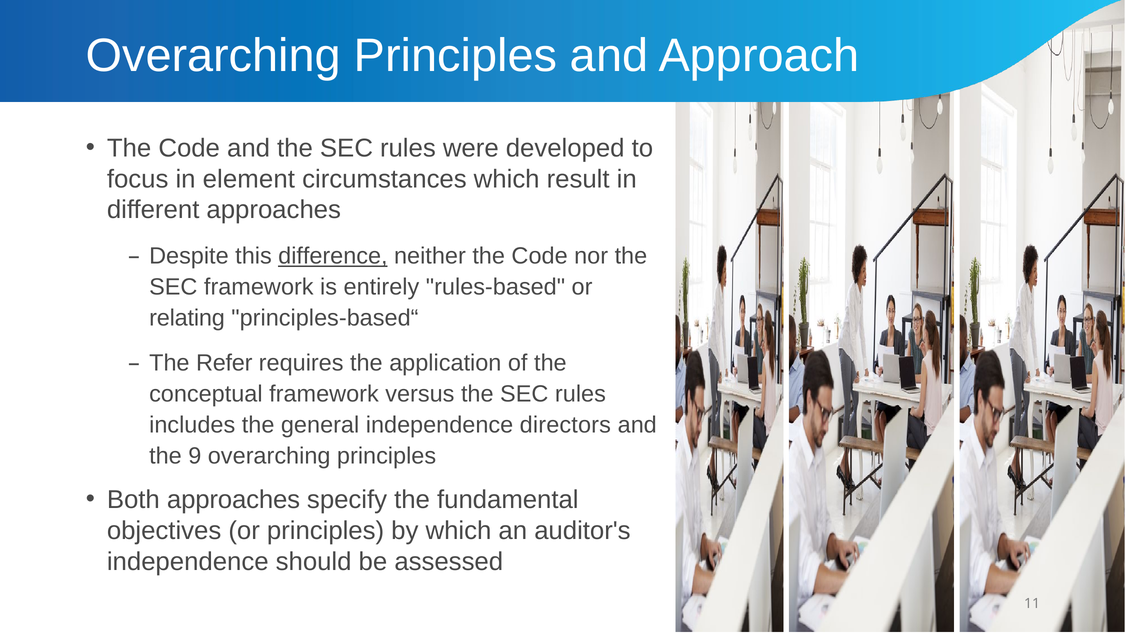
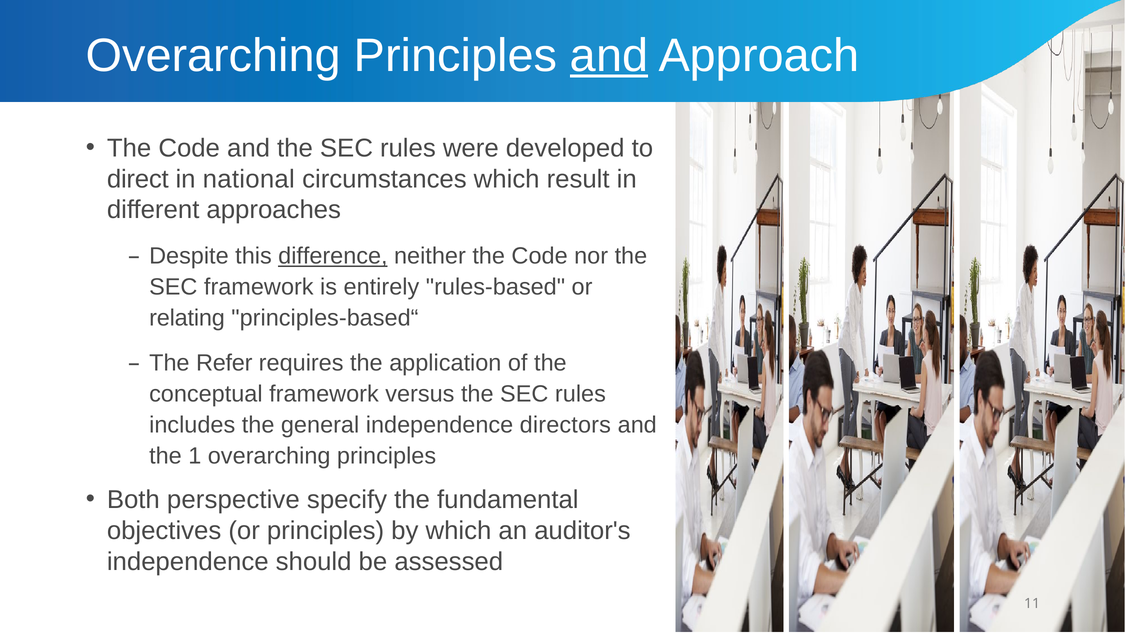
and underline: none -> present (609, 56)
focus: focus -> direct (138, 179)
element: element -> national (249, 179)
9: 9 -> 1 (195, 456)
Both approaches: approaches -> perspective (233, 500)
